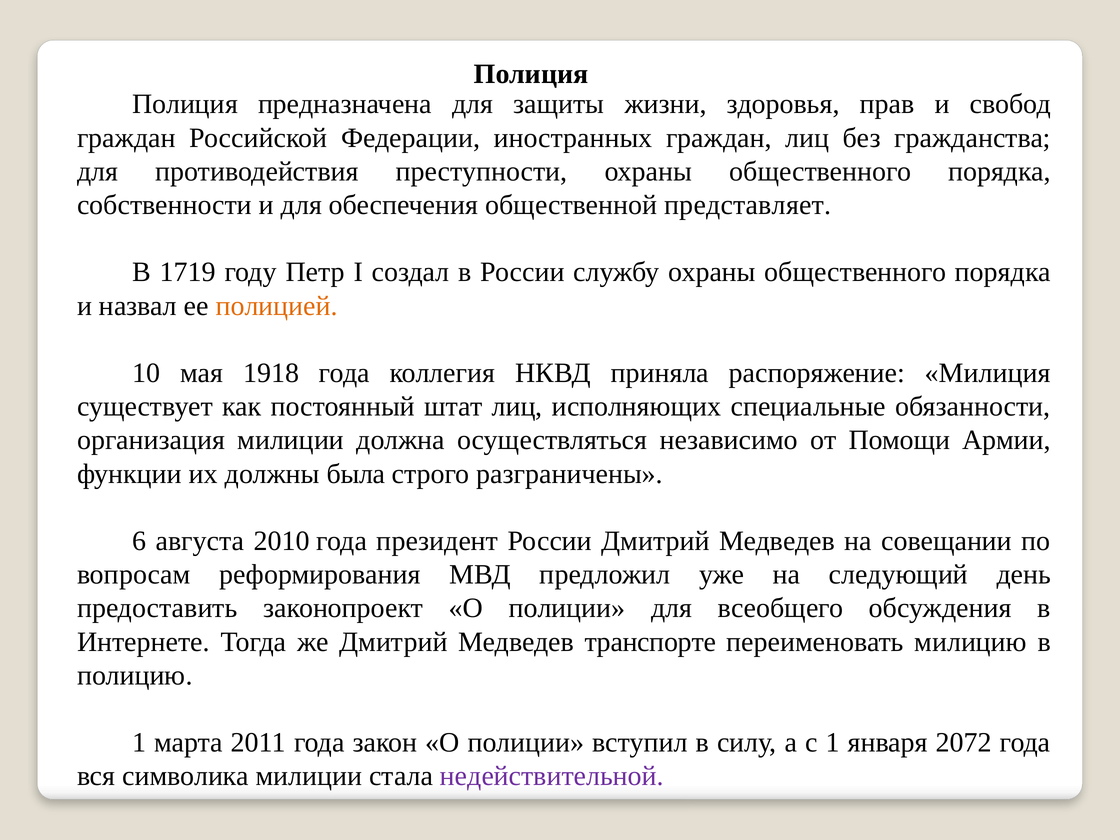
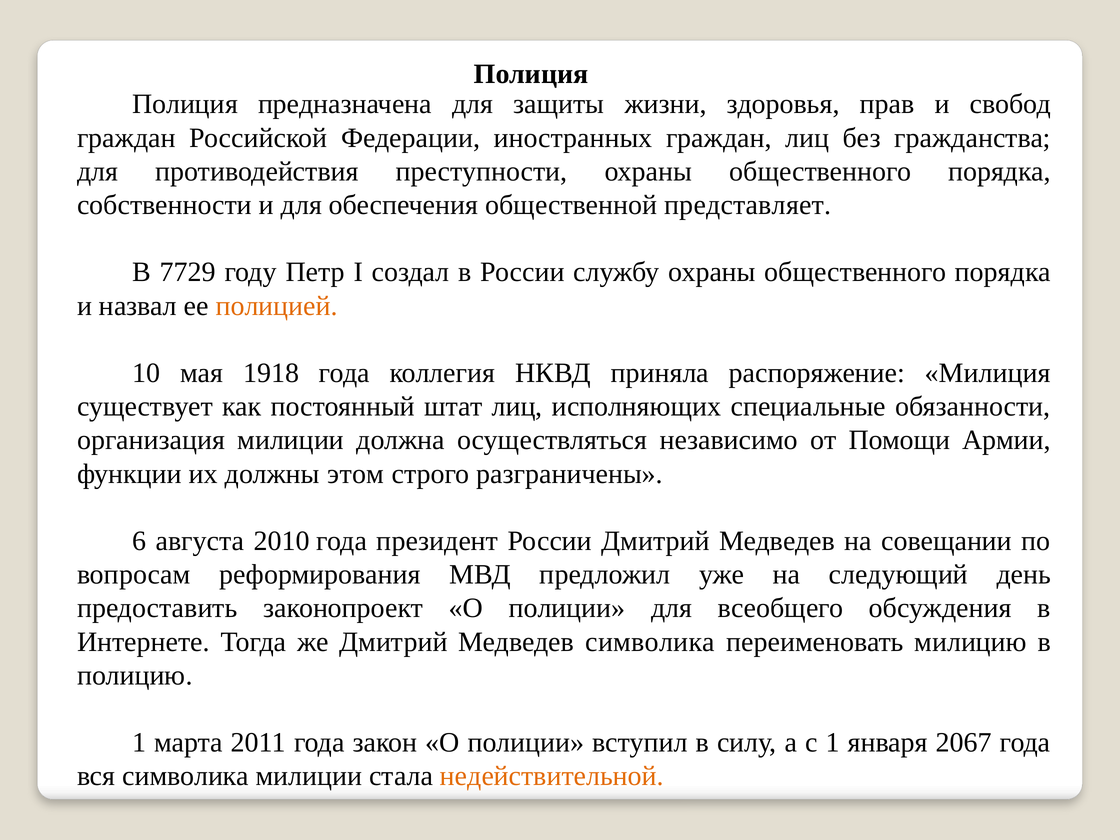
1719: 1719 -> 7729 (188, 272)
была: была -> этом (356, 474)
Медведев транспорте: транспорте -> символика (650, 642)
2072: 2072 -> 2067 (964, 743)
недействительной colour: purple -> orange (552, 776)
